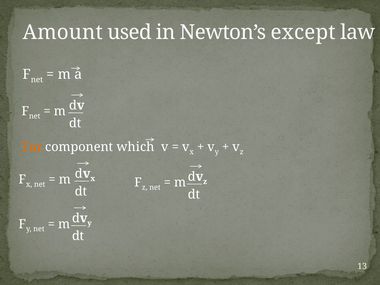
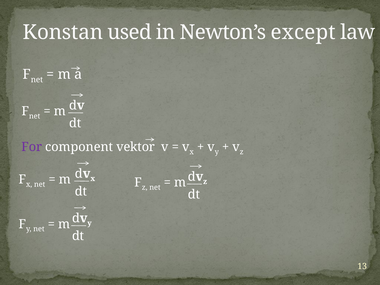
Amount: Amount -> Konstan (63, 32)
For colour: orange -> purple (32, 147)
which: which -> vektor (136, 147)
